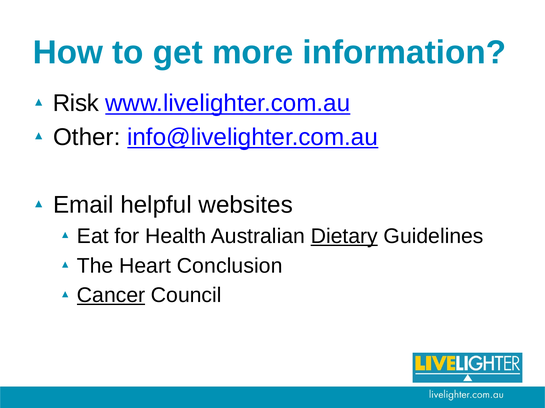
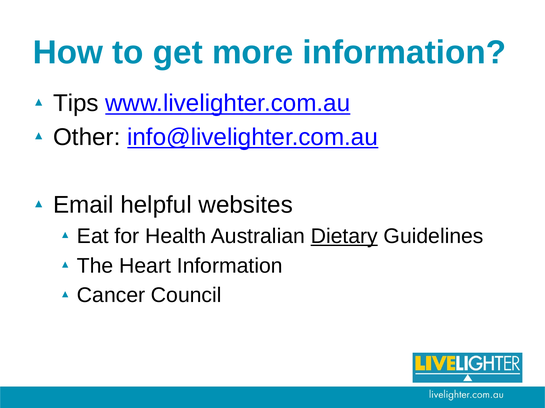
Risk: Risk -> Tips (76, 103)
Heart Conclusion: Conclusion -> Information (230, 266)
Cancer underline: present -> none (111, 296)
